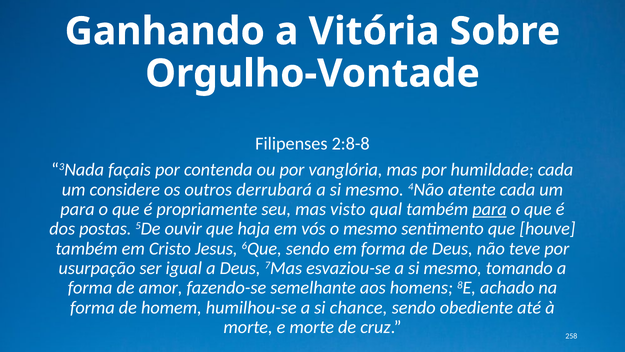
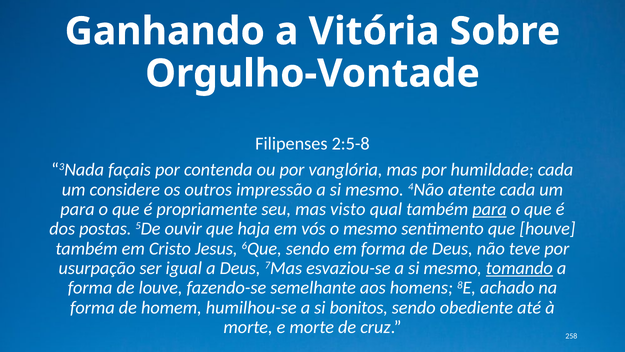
2:8-8: 2:8-8 -> 2:5-8 (351, 143)
derrubará: derrubará -> impressão (274, 189)
tomando underline: none -> present (519, 268)
amor: amor -> louve (161, 288)
chance: chance -> bonitos (359, 307)
